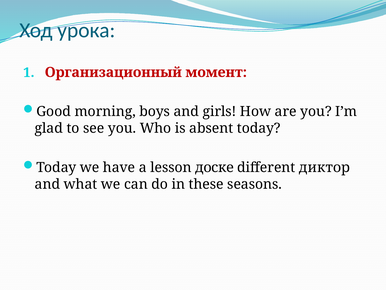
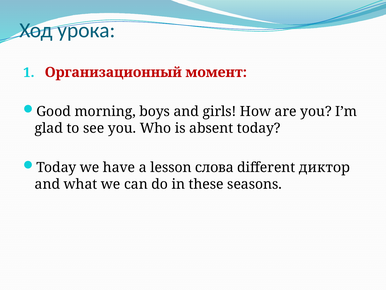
доске: доске -> слова (214, 167)
